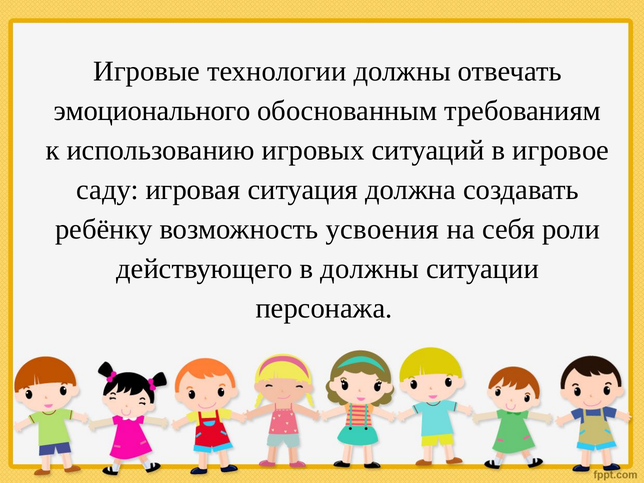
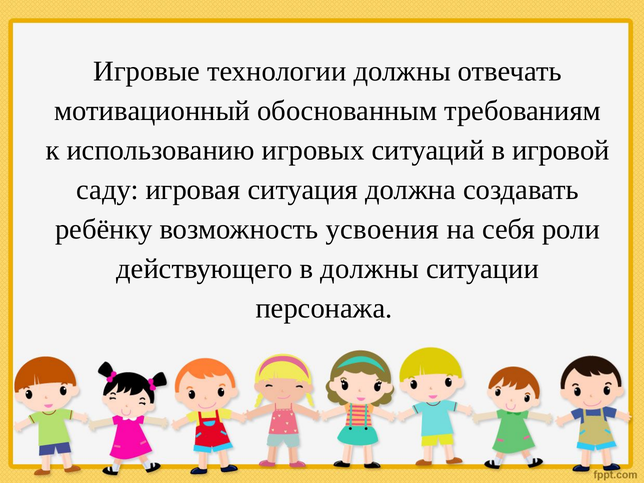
эмоционального: эмоционального -> мотивационный (152, 111)
игровое: игровое -> игровой (561, 150)
